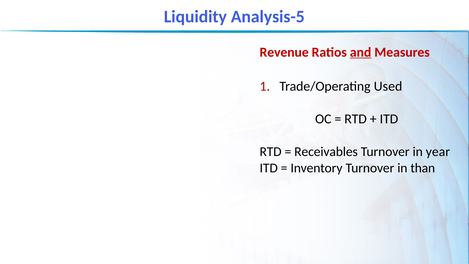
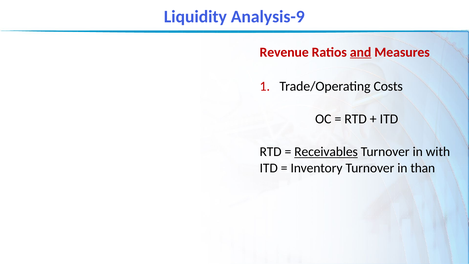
Analysis-5: Analysis-5 -> Analysis-9 (268, 17)
Used: Used -> Costs (388, 86)
Receivables underline: none -> present (326, 152)
year: year -> with (438, 152)
